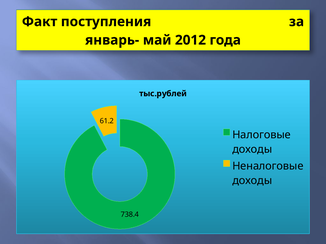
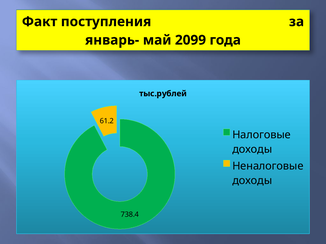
2012: 2012 -> 2099 (190, 40)
